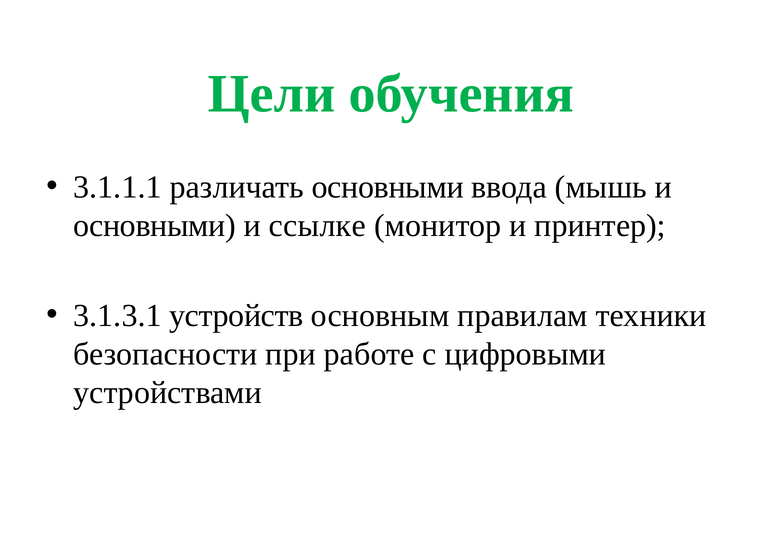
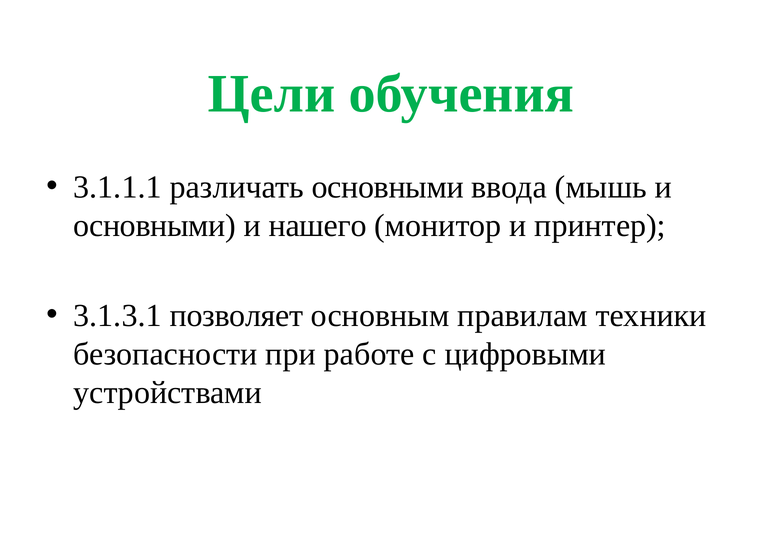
ссылке: ссылке -> нашего (318, 225)
устройств: устройств -> позволяет (236, 315)
